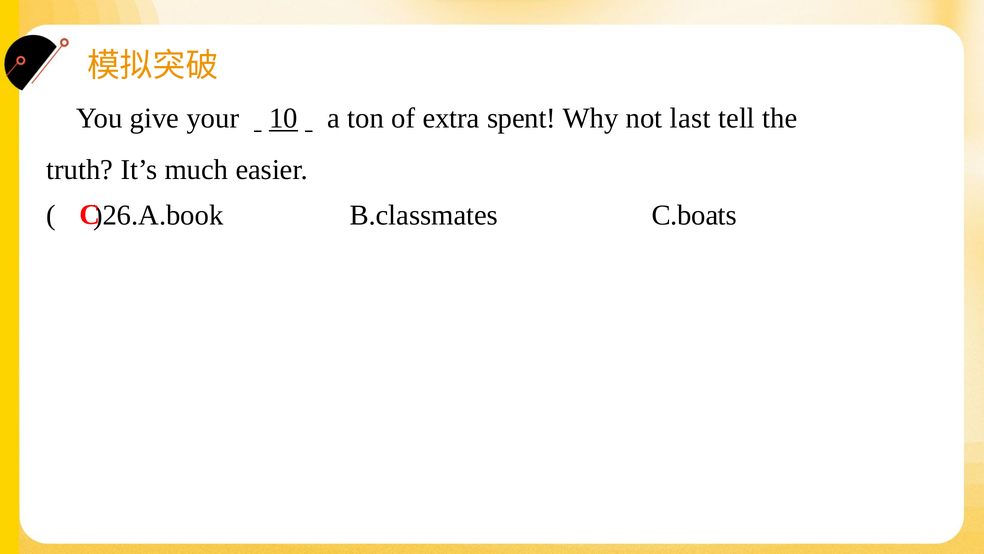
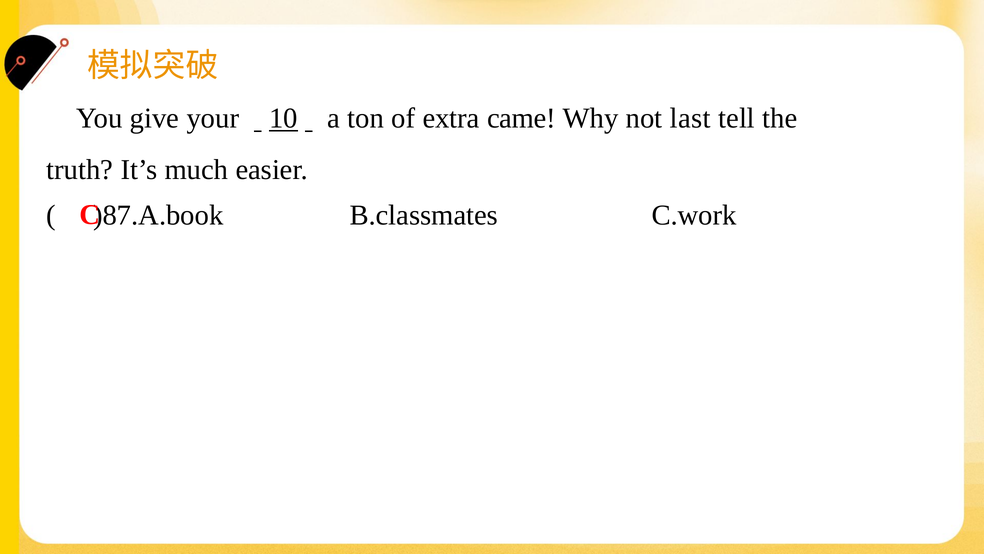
spent: spent -> came (521, 118)
)26.A.book: )26.A.book -> )87.A.book (158, 215)
C.boats: C.boats -> C.work (694, 215)
